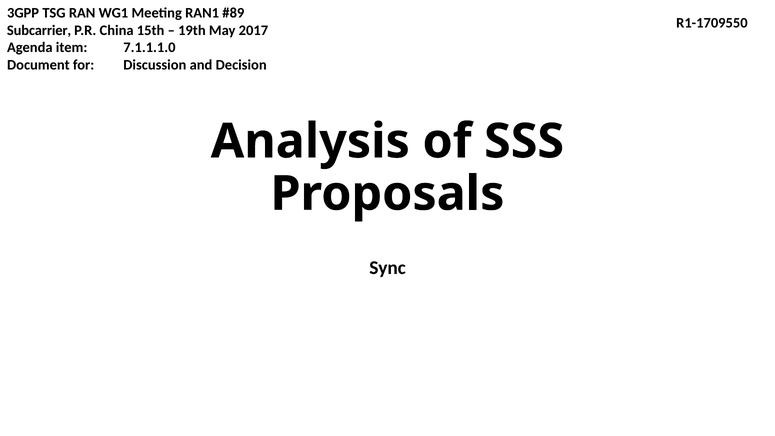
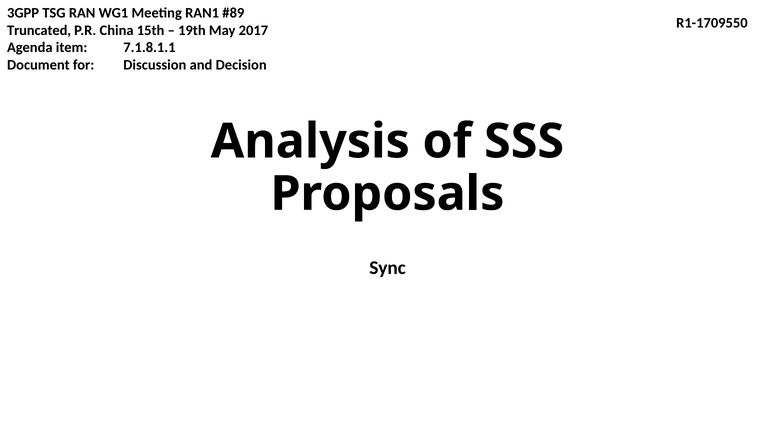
Subcarrier: Subcarrier -> Truncated (39, 30)
7.1.1.1.0: 7.1.1.1.0 -> 7.1.8.1.1 (149, 48)
